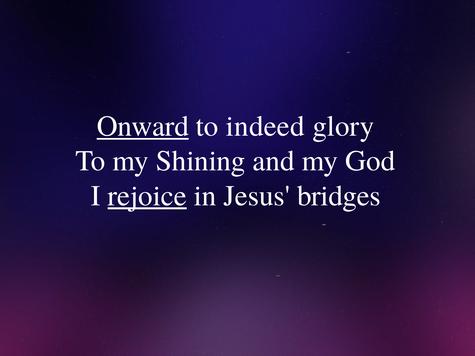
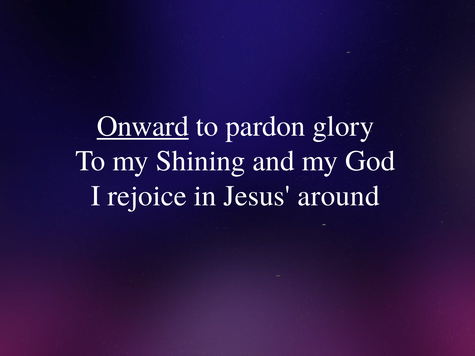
indeed: indeed -> pardon (265, 126)
rejoice underline: present -> none (147, 196)
bridges: bridges -> around (339, 196)
